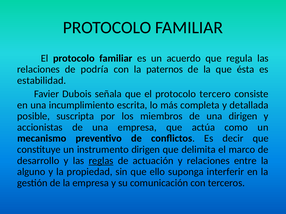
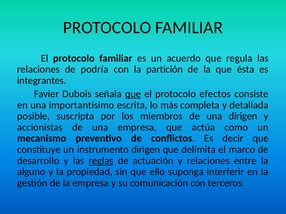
paternos: paternos -> partición (165, 70)
estabilidad: estabilidad -> integrantes (42, 81)
que underline: none -> present (133, 94)
tercero: tercero -> efectos (215, 94)
incumplimiento: incumplimiento -> importantísimo (82, 105)
